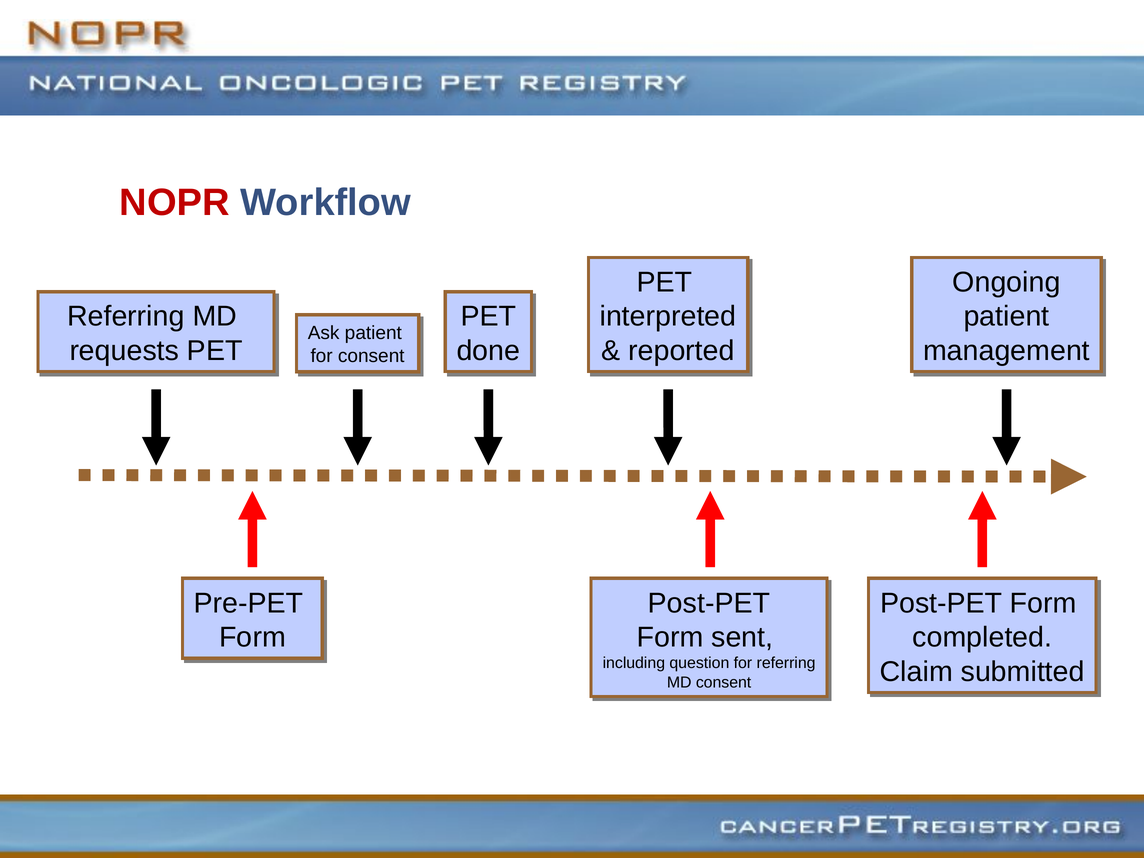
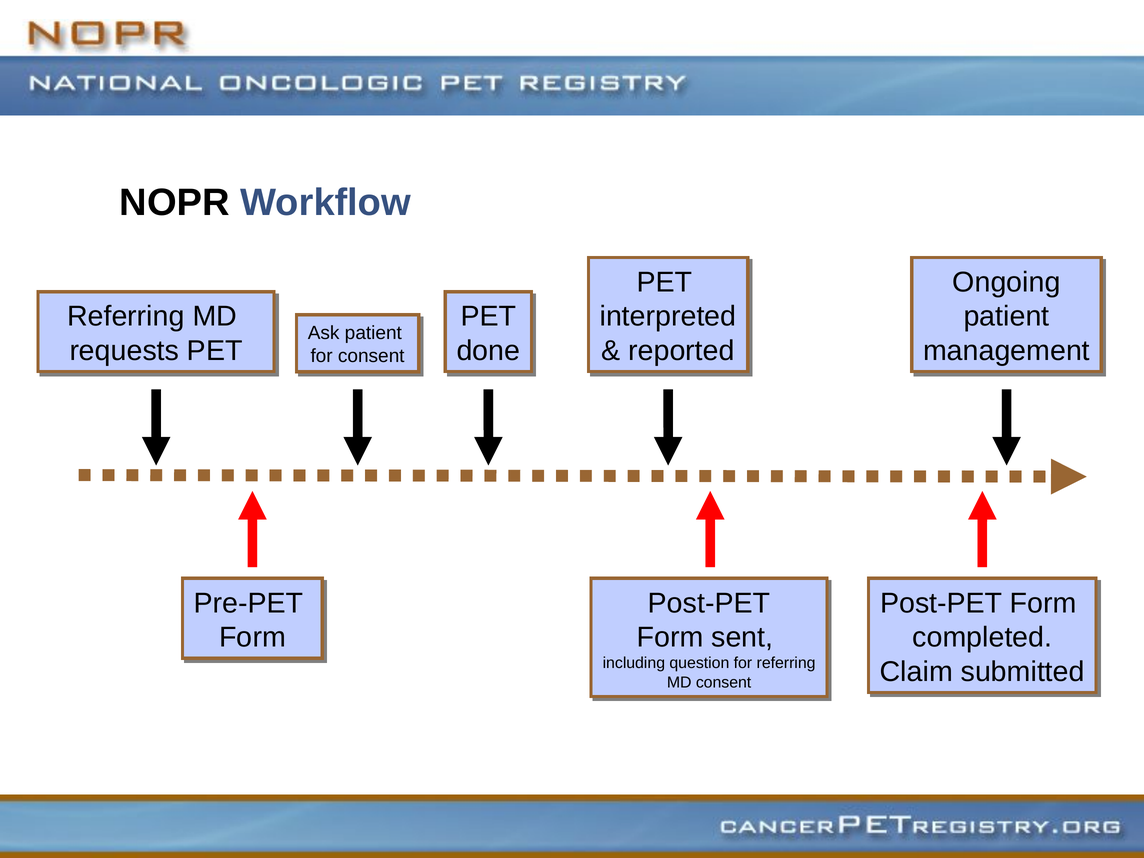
NOPR colour: red -> black (175, 203)
